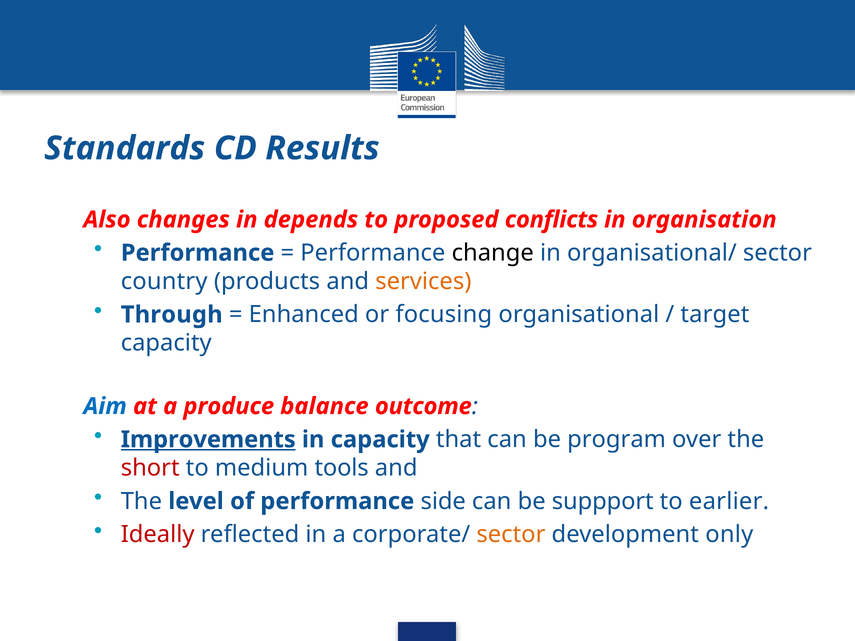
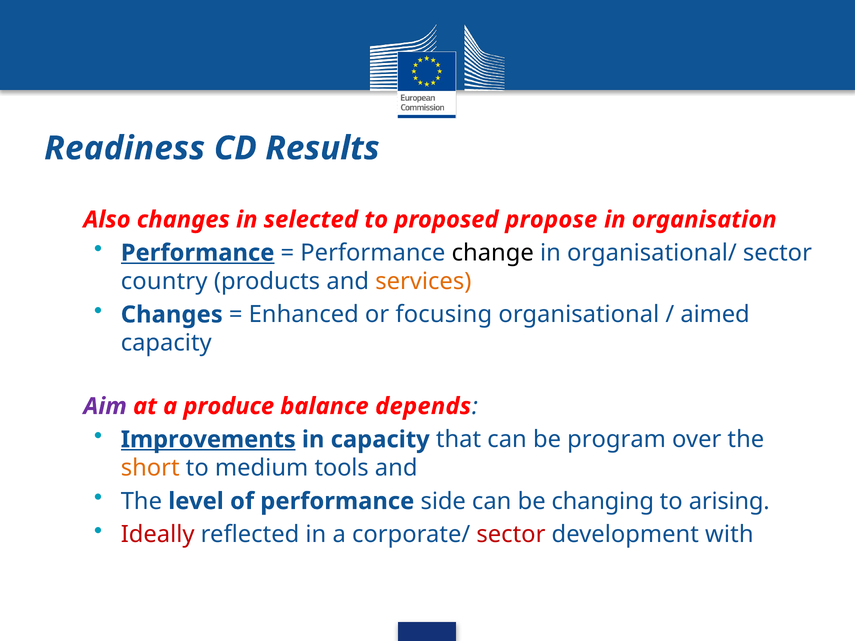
Standards: Standards -> Readiness (125, 148)
depends: depends -> selected (311, 220)
conflicts: conflicts -> propose (551, 220)
Performance underline: none -> present (198, 253)
Through: Through -> Changes (172, 315)
target: target -> aimed (715, 315)
Aim colour: blue -> purple (105, 406)
outcome: outcome -> depends (423, 406)
short colour: red -> orange (150, 468)
suppport: suppport -> changing (603, 501)
earlier: earlier -> arising (729, 501)
sector colour: orange -> red (511, 535)
only: only -> with (729, 535)
